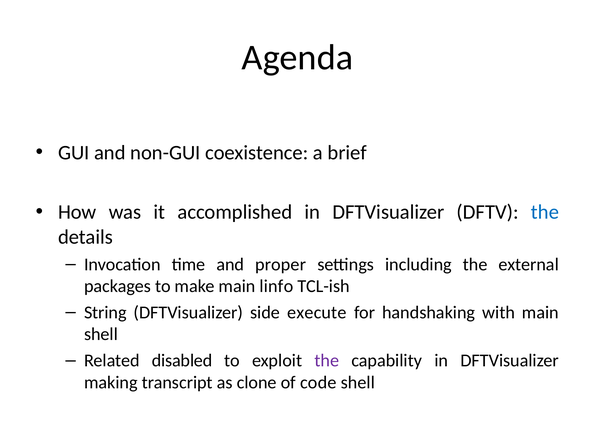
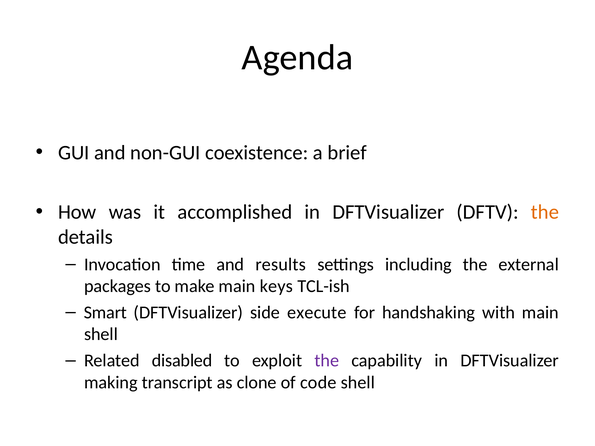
the colour: blue -> orange (545, 212)
proper: proper -> results (281, 265)
linfo: linfo -> keys (276, 286)
String: String -> Smart (105, 313)
